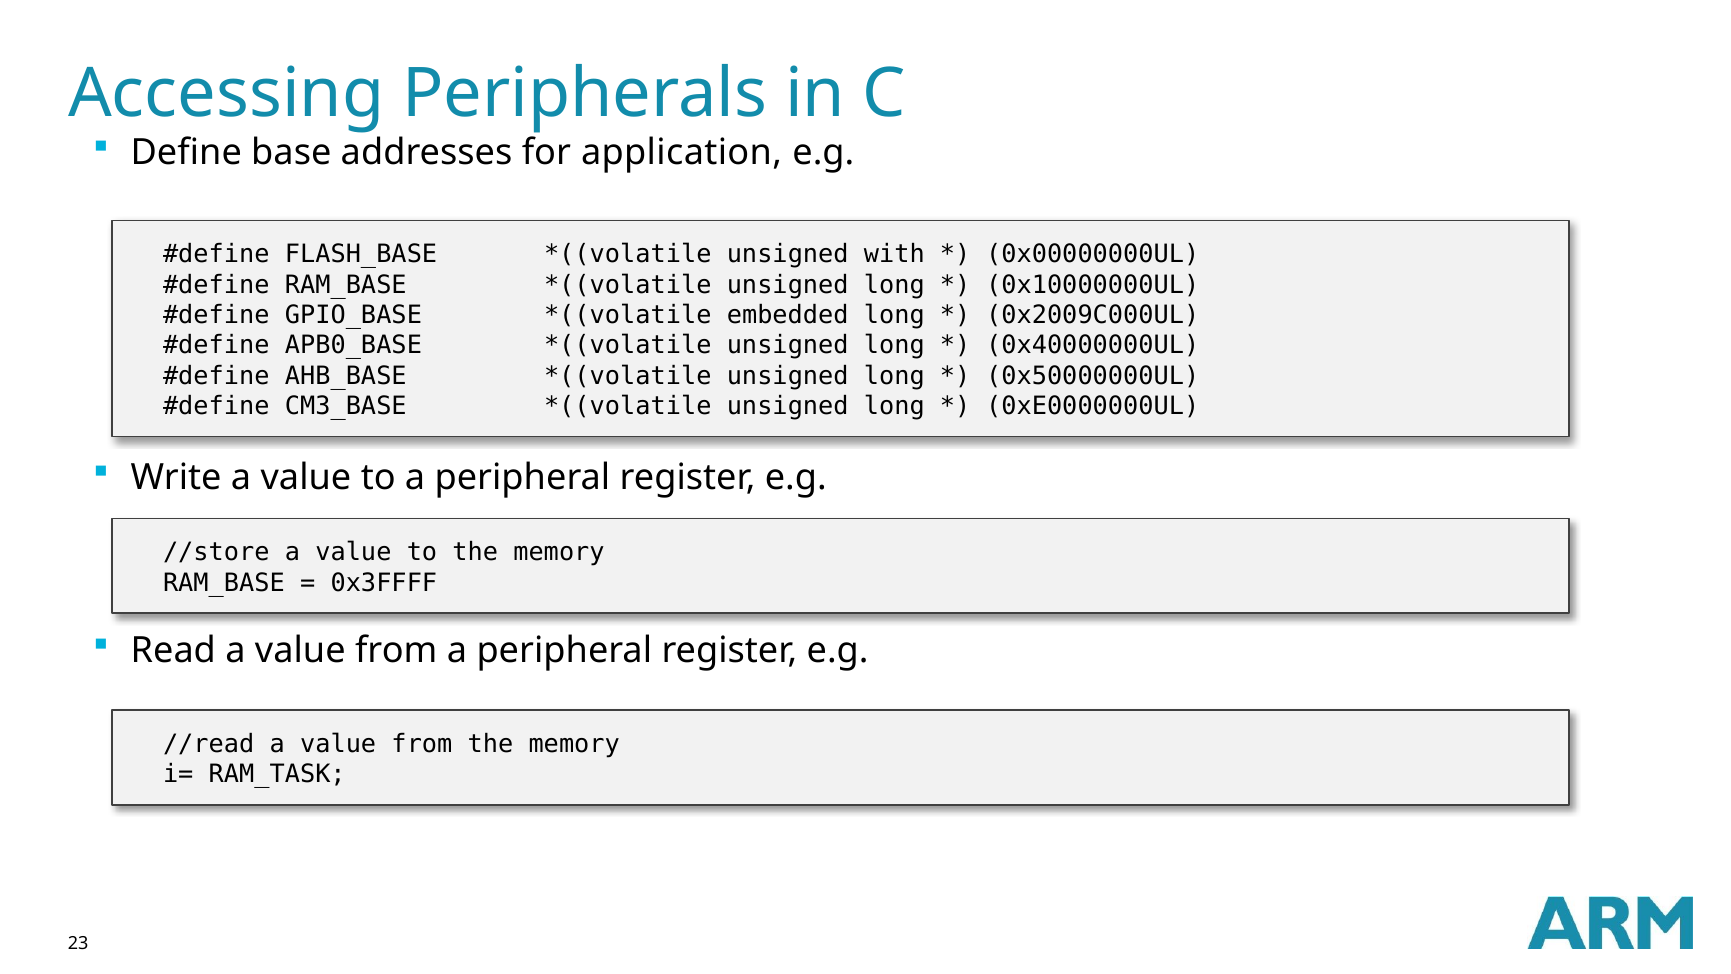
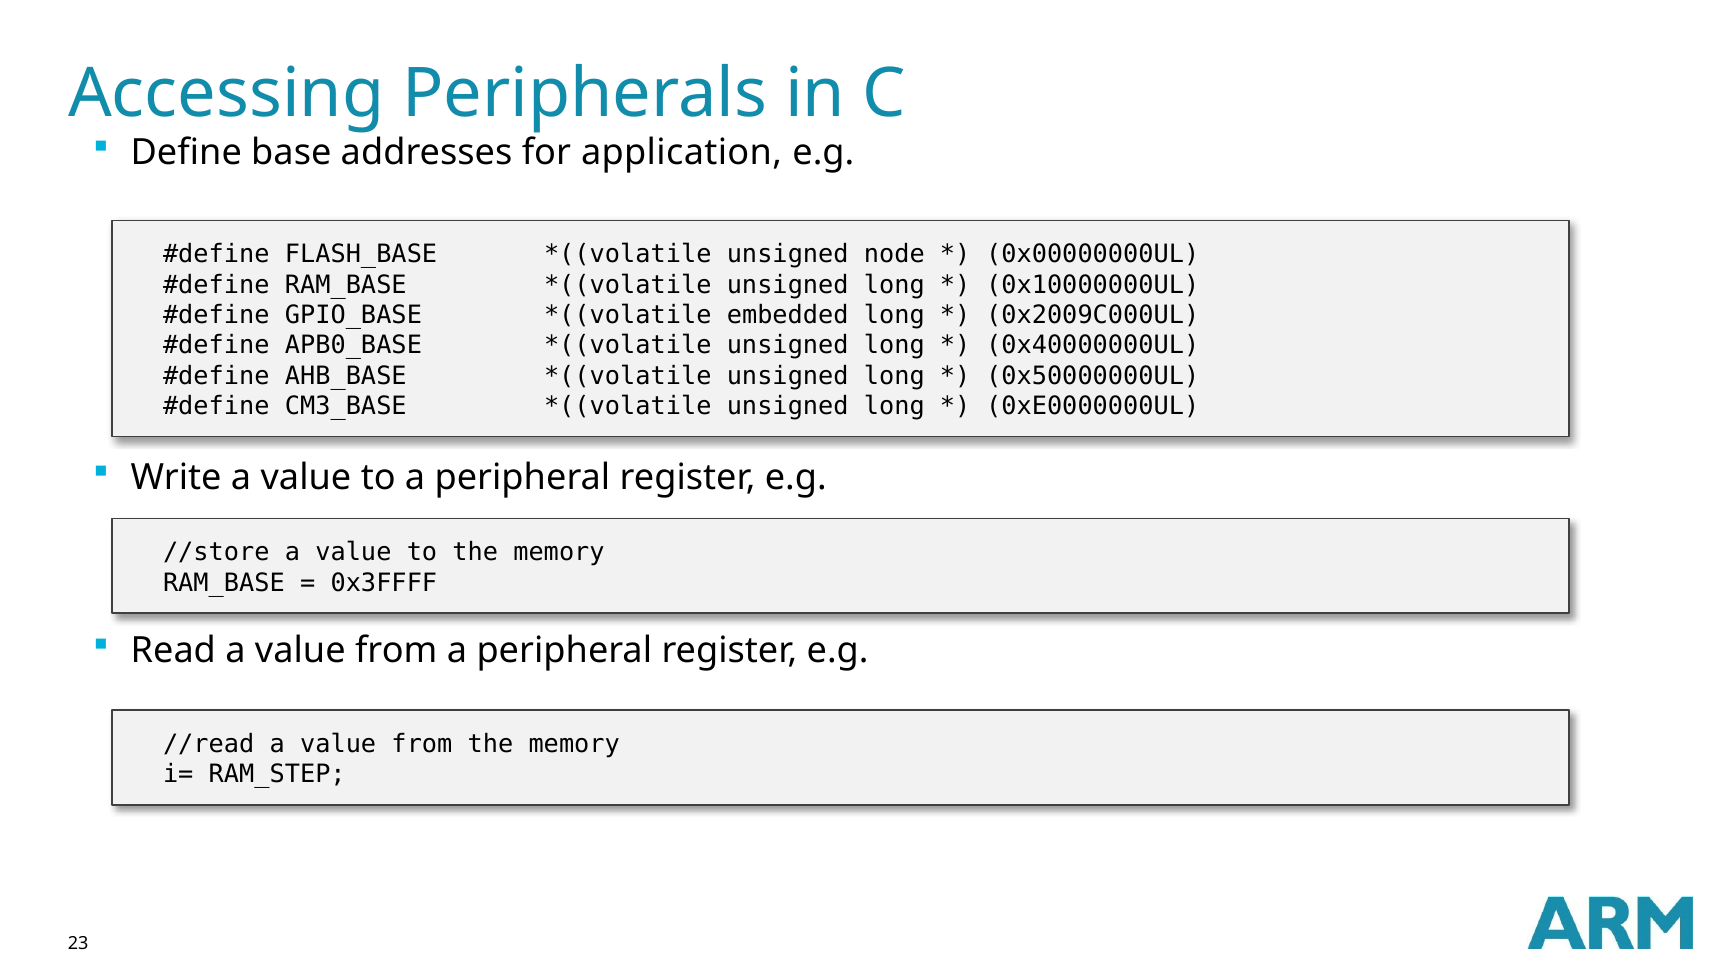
with: with -> node (894, 254)
RAM_TASK: RAM_TASK -> RAM_STEP (277, 775)
